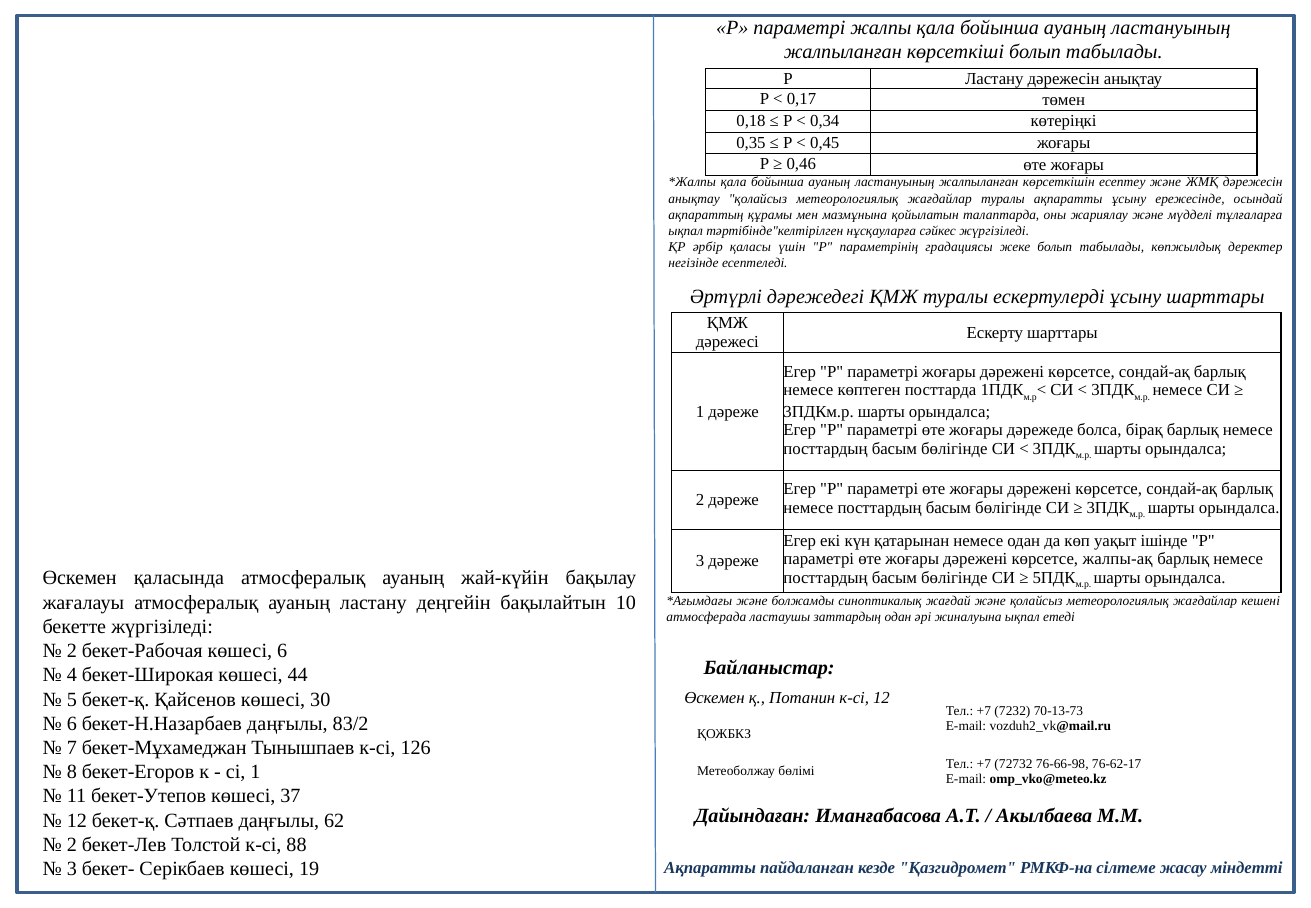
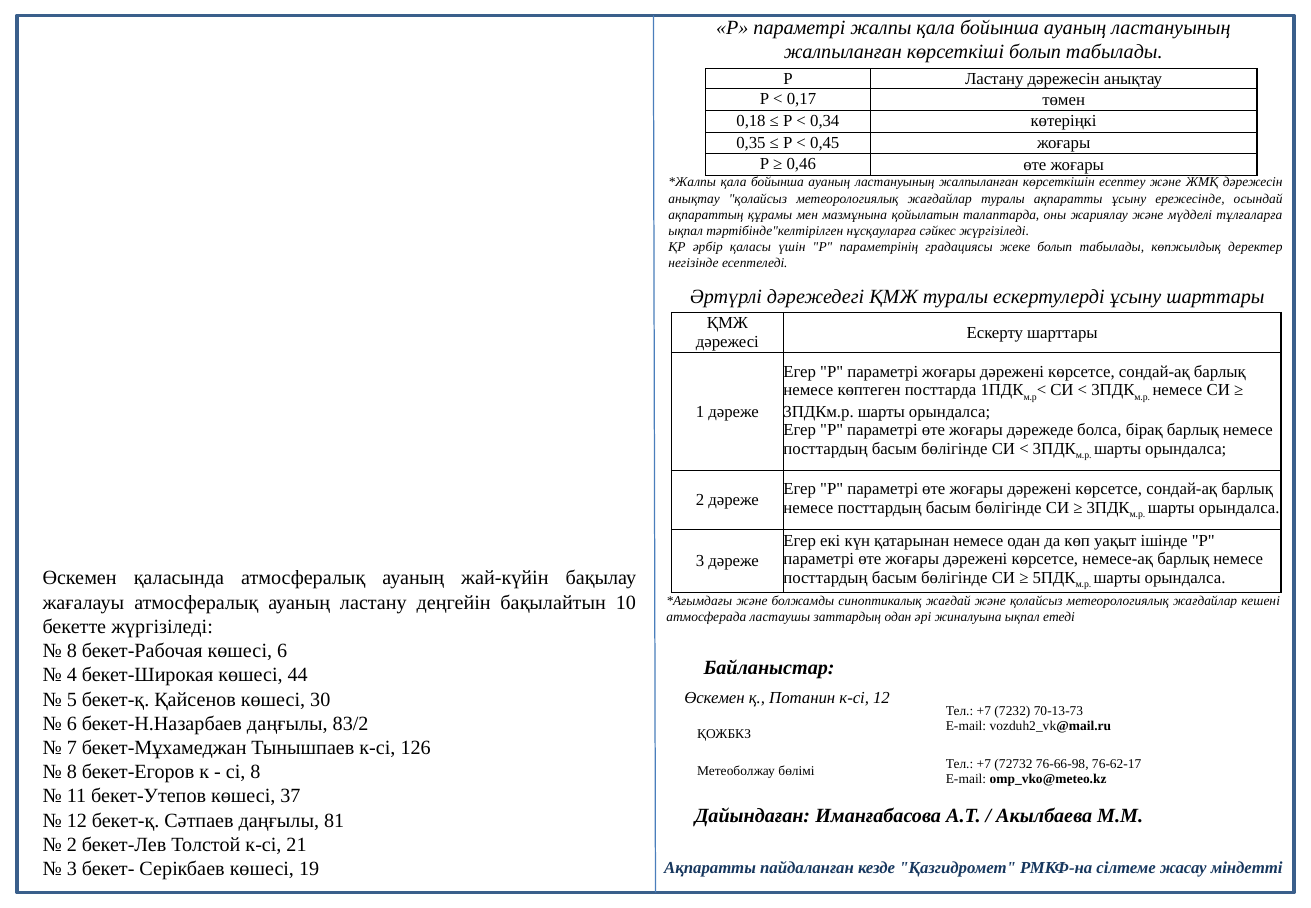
жалпы-ақ: жалпы-ақ -> немесе-ақ (1118, 559)
2: 2 -> 8 (72, 651)
сі 1: 1 -> 8 (255, 772)
62: 62 -> 81 (334, 820)
88: 88 -> 21 (297, 844)
